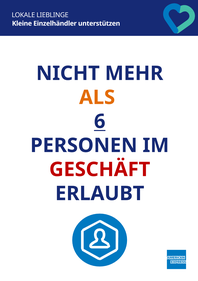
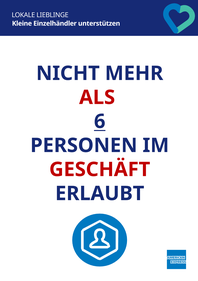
ALS colour: orange -> red (97, 97)
